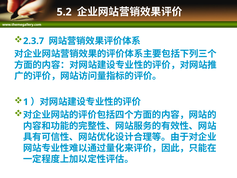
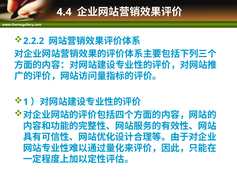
5.2: 5.2 -> 4.4 (64, 12)
2.3.7: 2.3.7 -> 2.2.2 (34, 41)
